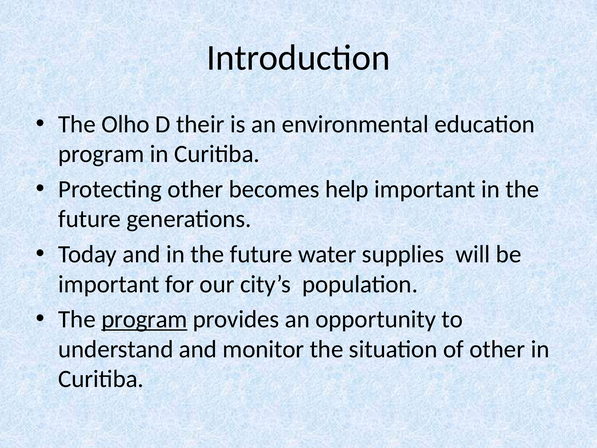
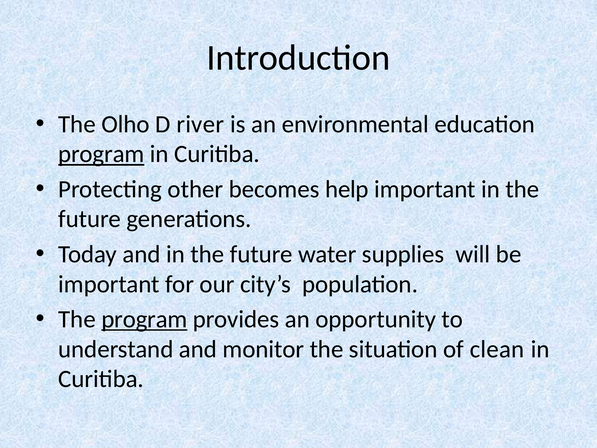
their: their -> river (200, 124)
program underline: none -> present (101, 154)
of other: other -> clean (497, 349)
